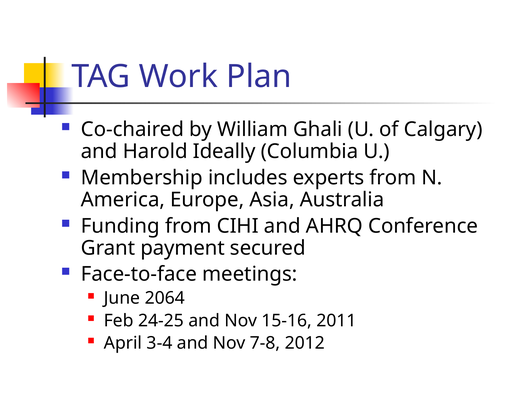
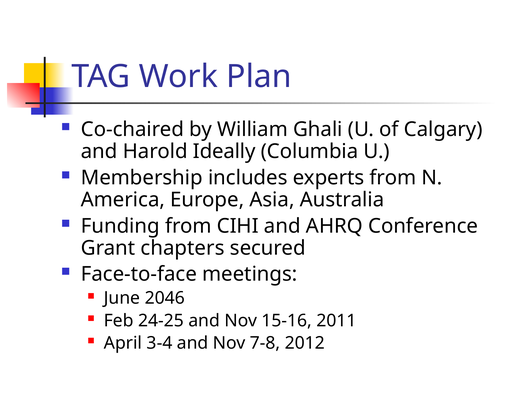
payment: payment -> chapters (183, 248)
2064: 2064 -> 2046 (165, 299)
